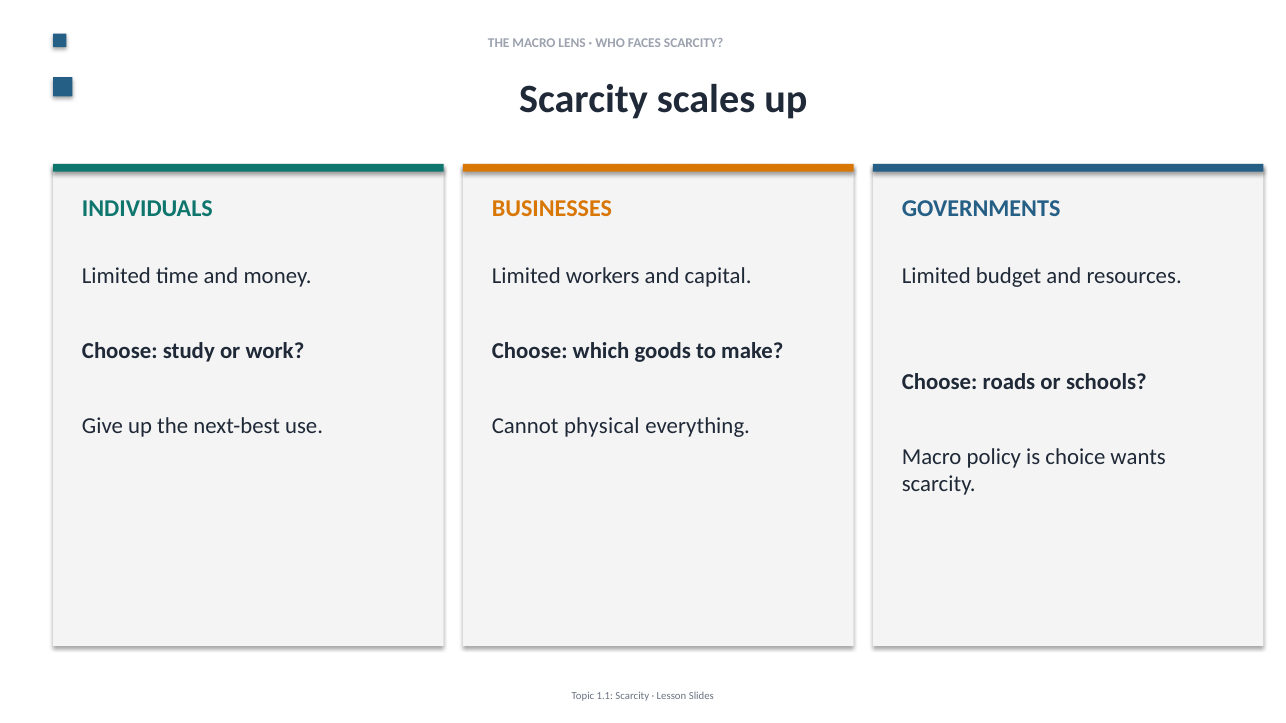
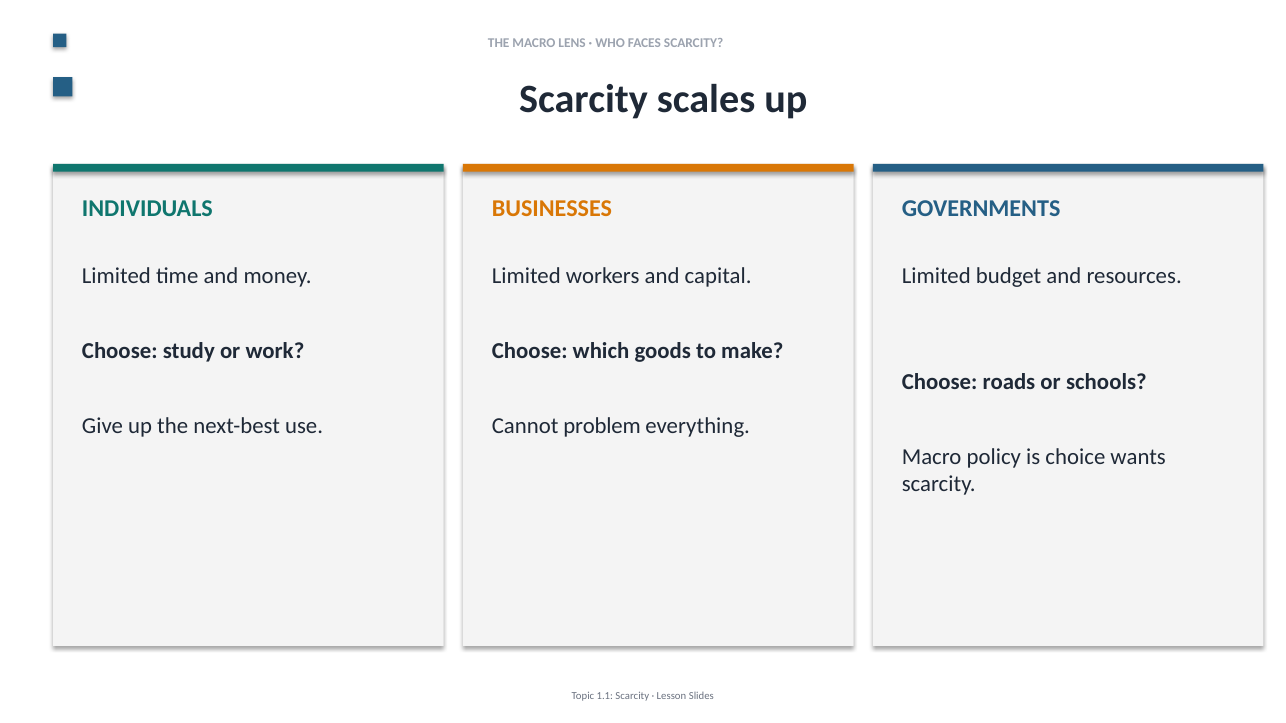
physical: physical -> problem (602, 426)
